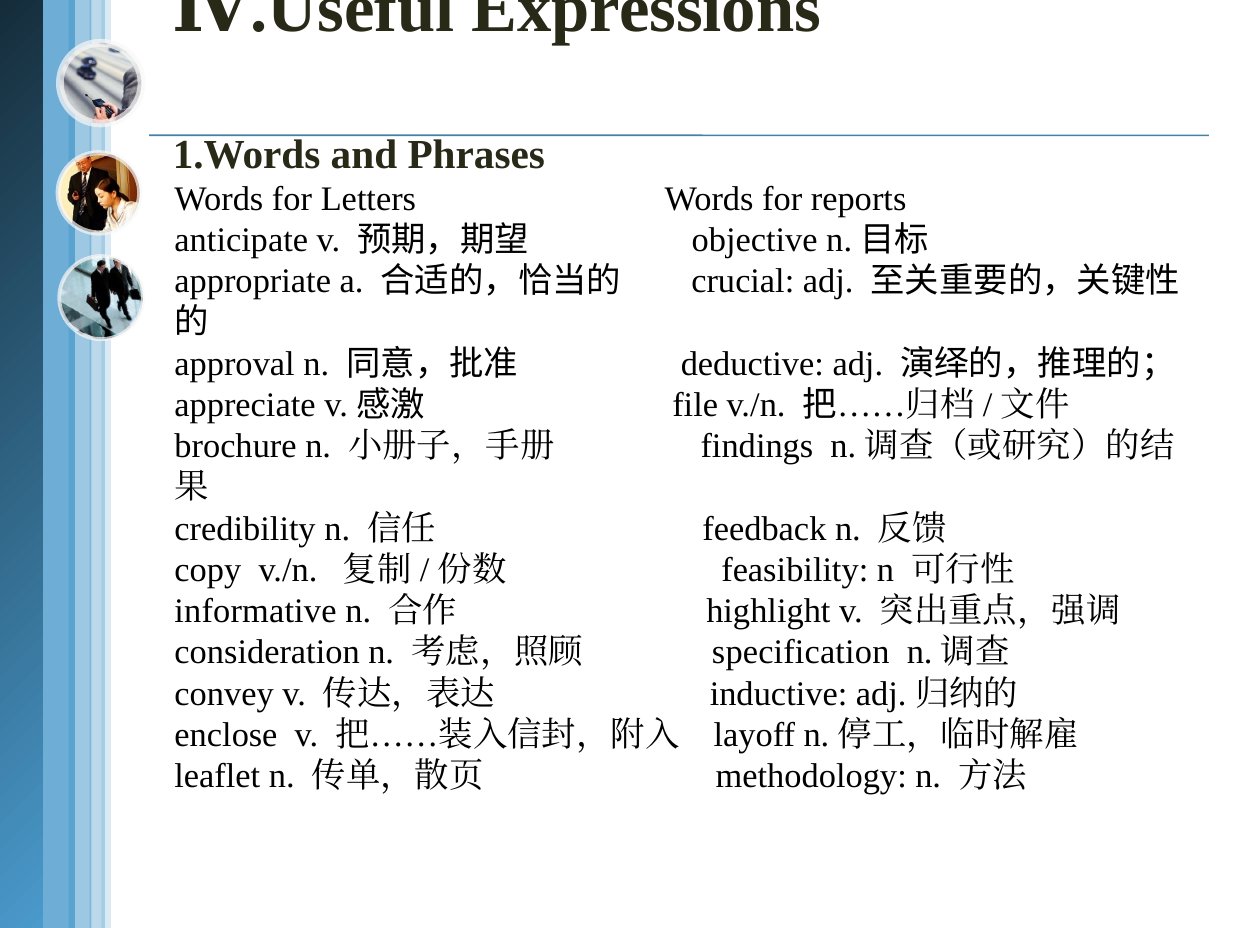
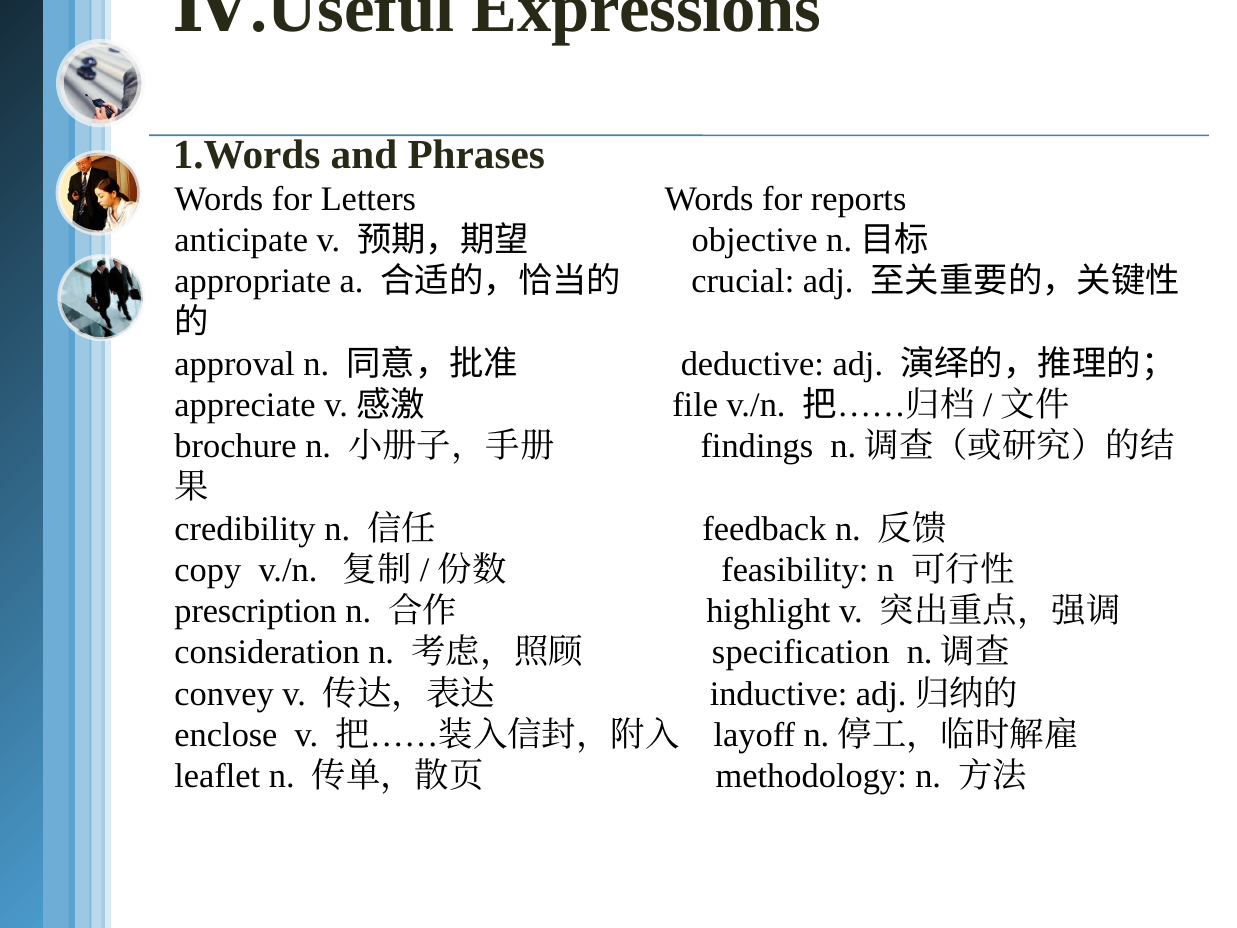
informative: informative -> prescription (256, 611)
